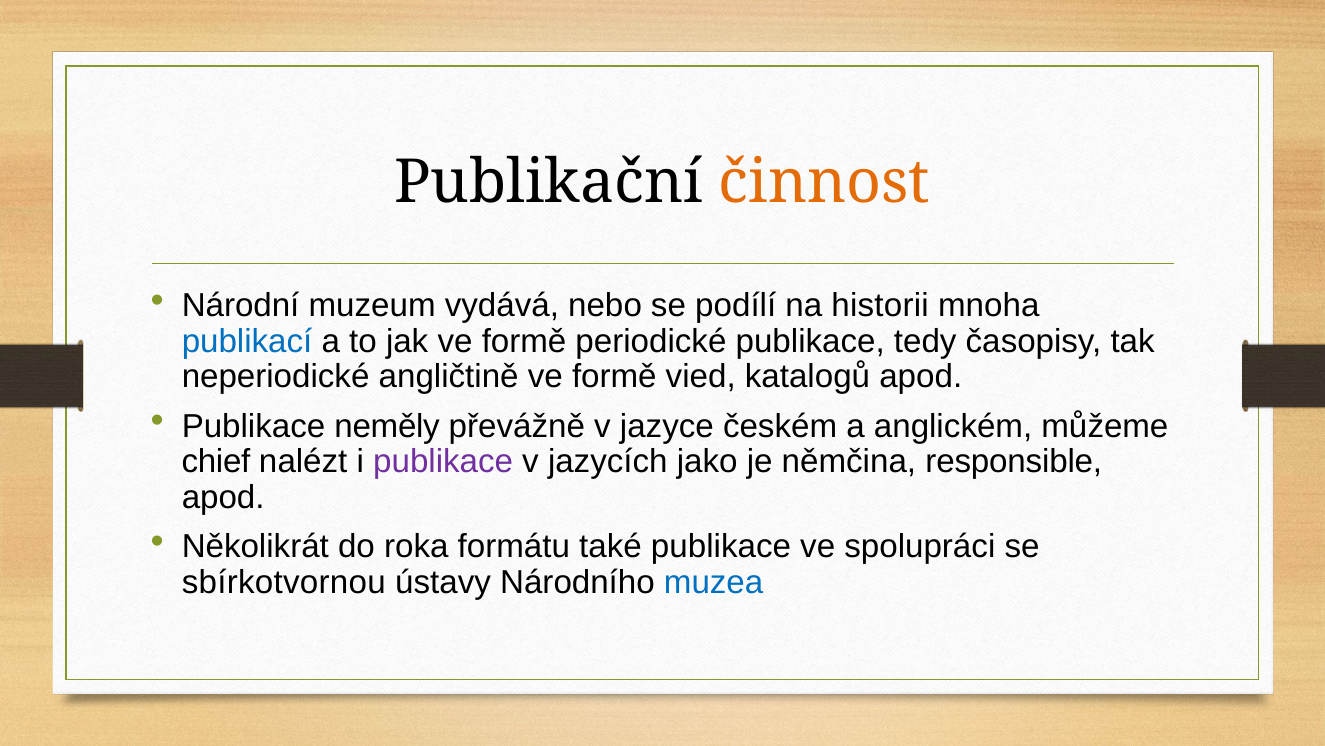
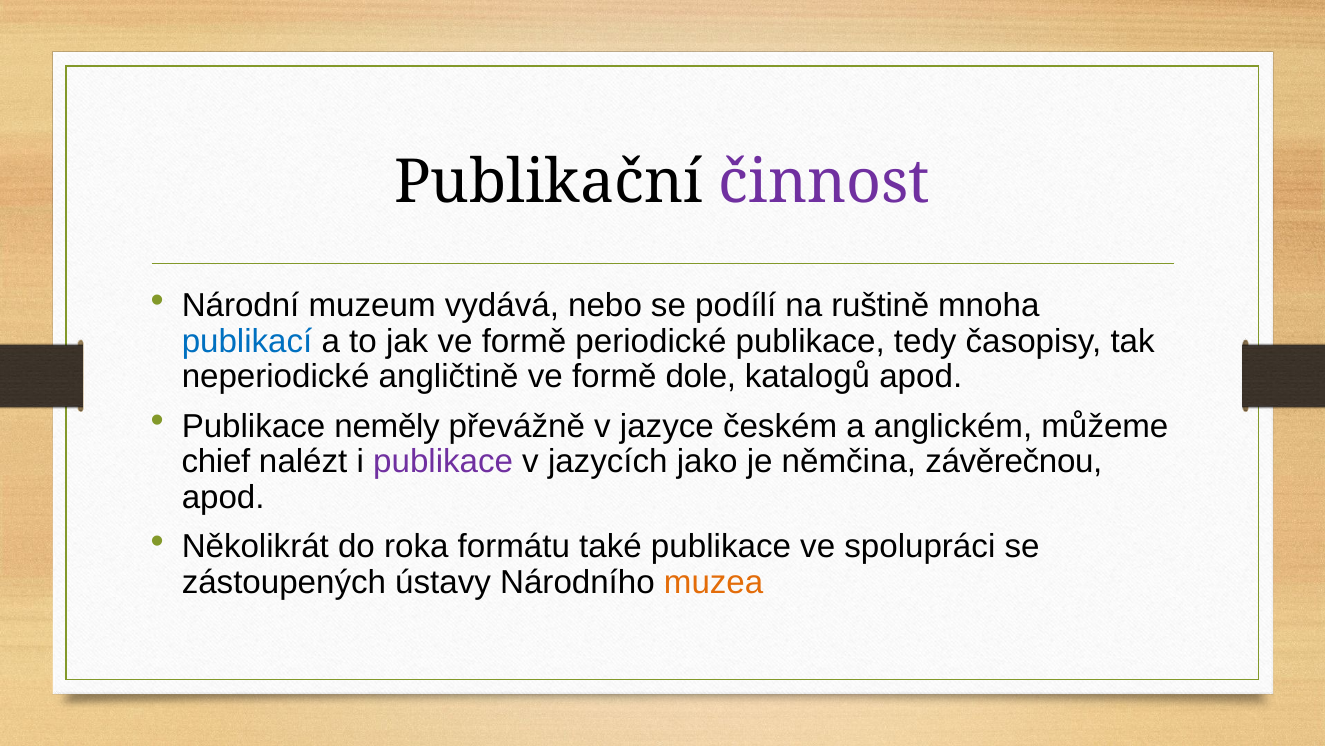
činnost colour: orange -> purple (824, 182)
historii: historii -> ruštině (880, 305)
vied: vied -> dole (701, 377)
responsible: responsible -> závěrečnou (1014, 461)
sbírkotvornou: sbírkotvornou -> zástoupených (284, 582)
muzea colour: blue -> orange (714, 582)
